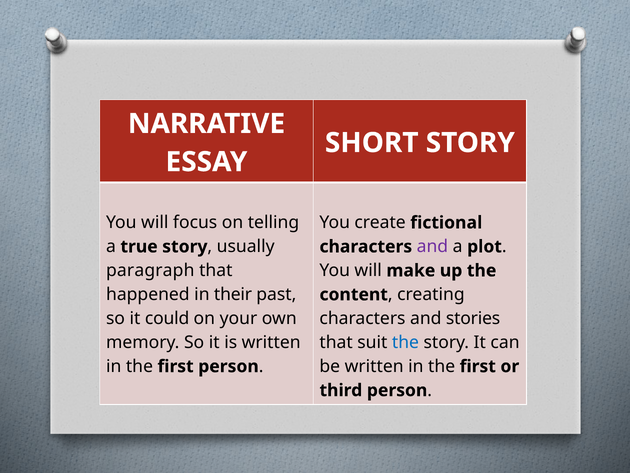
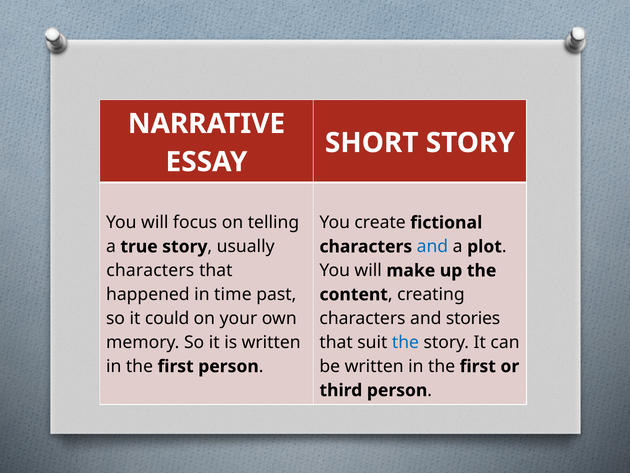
and colour: purple -> blue (432, 246)
paragraph: paragraph -> characters (150, 270)
their: their -> time (233, 294)
